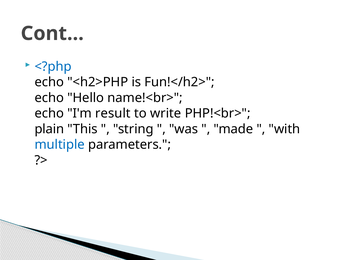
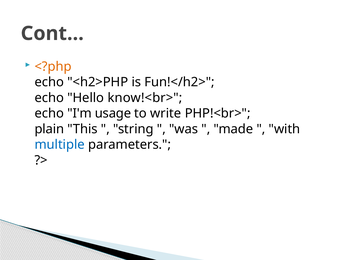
<?php colour: blue -> orange (53, 66)
name!<br>: name!<br> -> know!<br> (145, 98)
result: result -> usage (113, 113)
